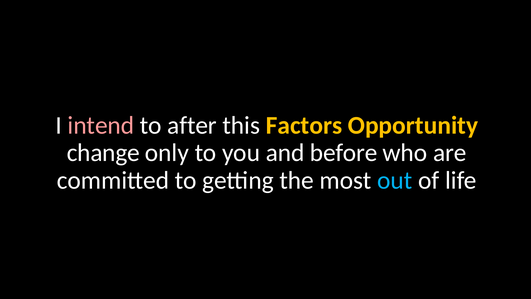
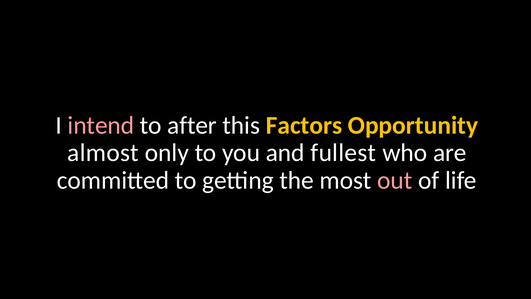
change: change -> almost (103, 153)
before: before -> fullest (343, 153)
out colour: light blue -> pink (395, 180)
